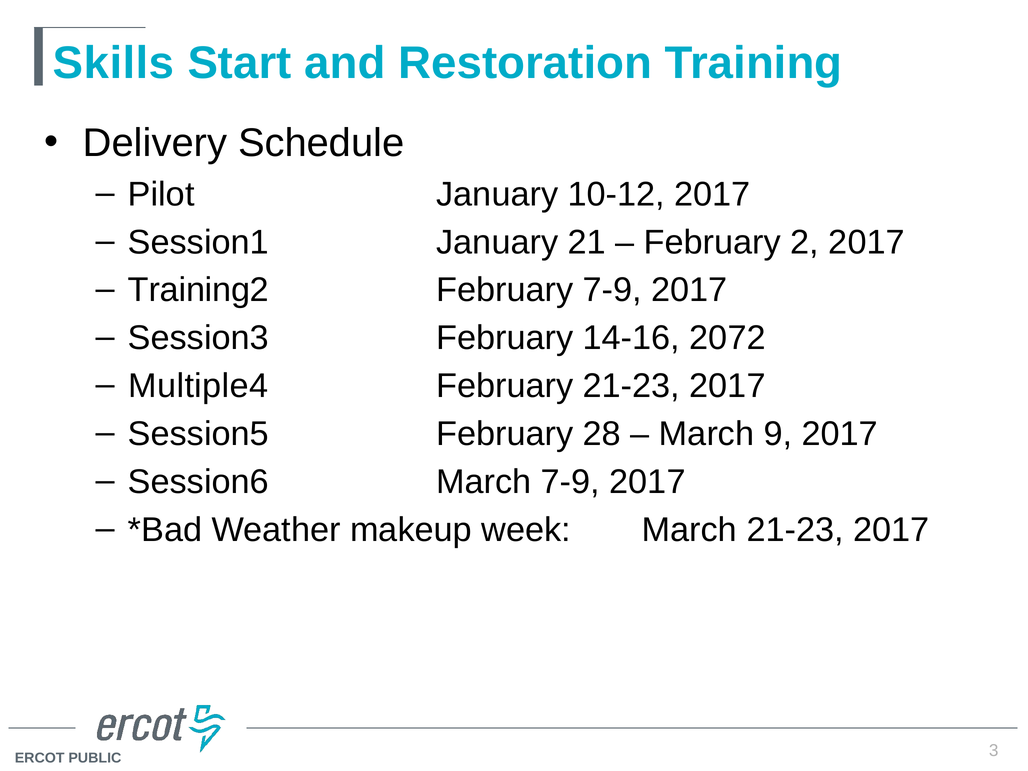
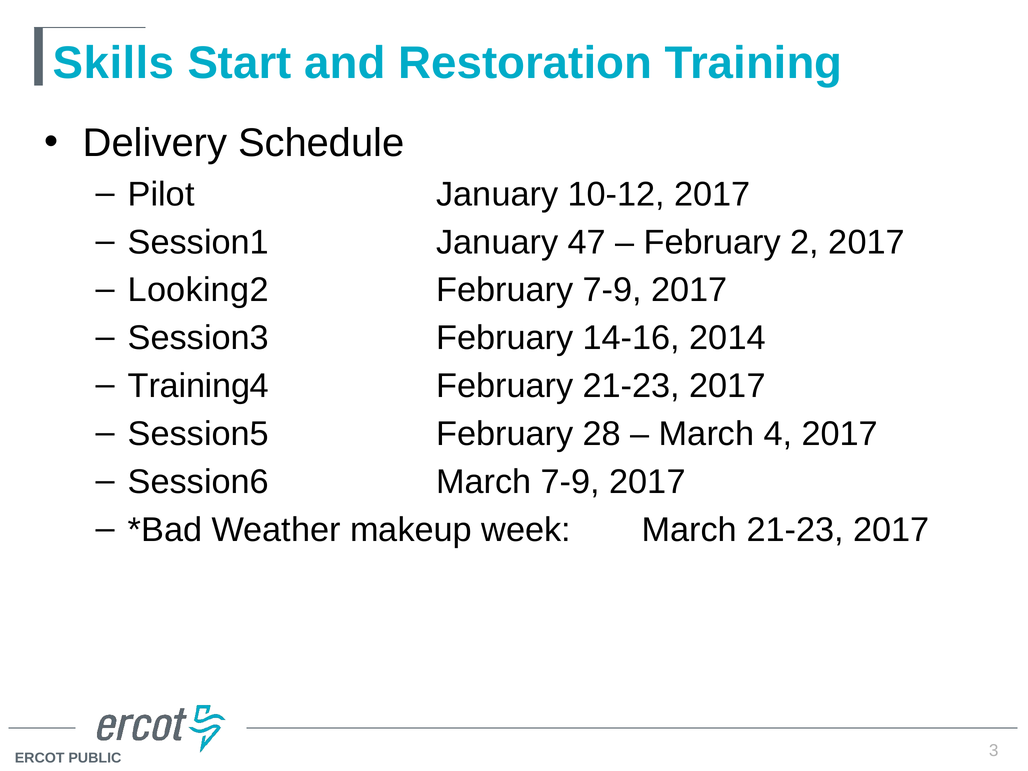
21: 21 -> 47 (587, 242)
Training2: Training2 -> Looking2 (198, 290)
2072: 2072 -> 2014 (728, 338)
Multiple4: Multiple4 -> Training4 (198, 386)
9: 9 -> 4 (778, 434)
